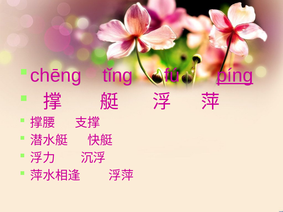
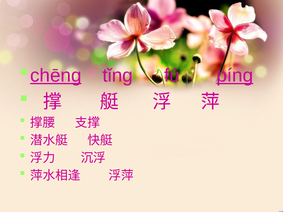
chēng underline: none -> present (56, 76)
